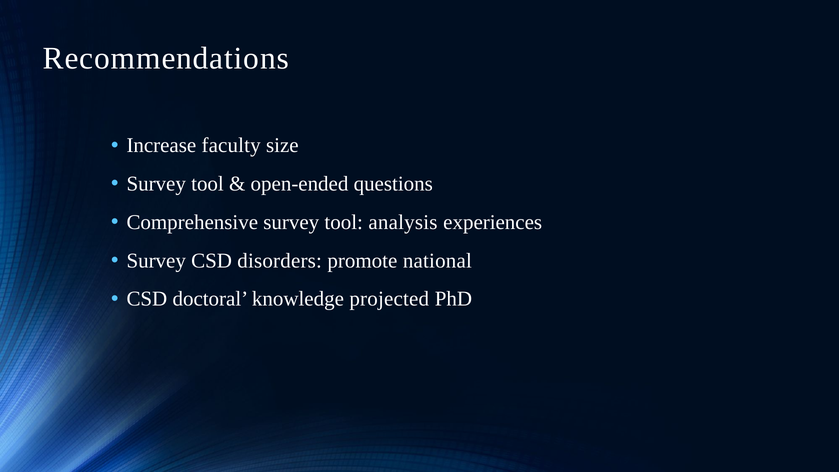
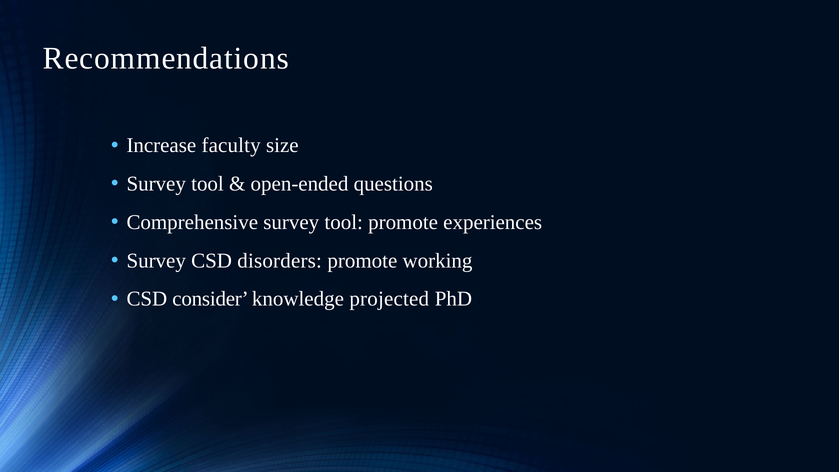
tool analysis: analysis -> promote (403, 222)
national: national -> working (437, 261)
doctoral: doctoral -> consider (210, 299)
